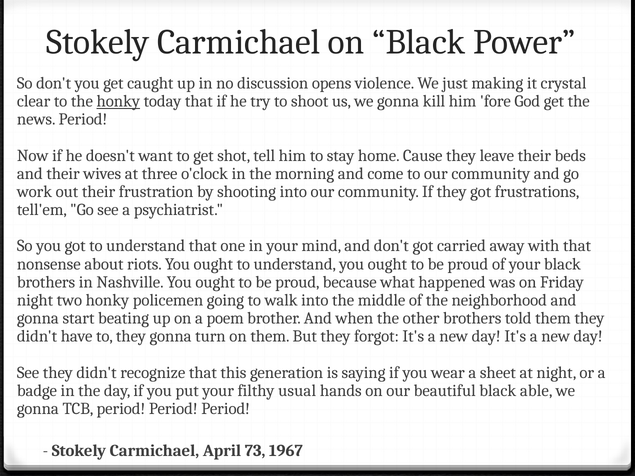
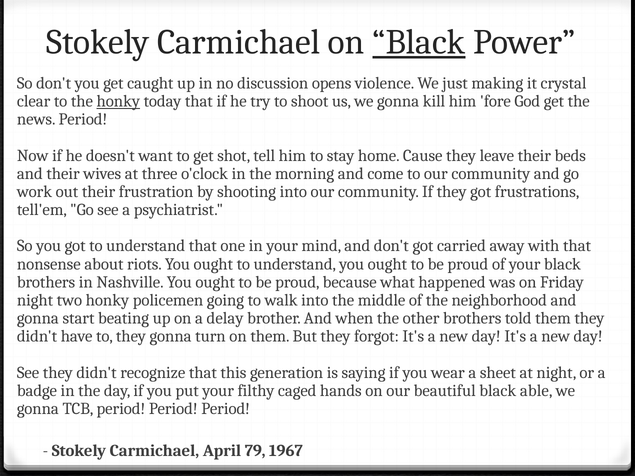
Black underline: none -> present (419, 42)
poem: poem -> delay (225, 318)
usual: usual -> caged (297, 391)
73: 73 -> 79 (255, 451)
